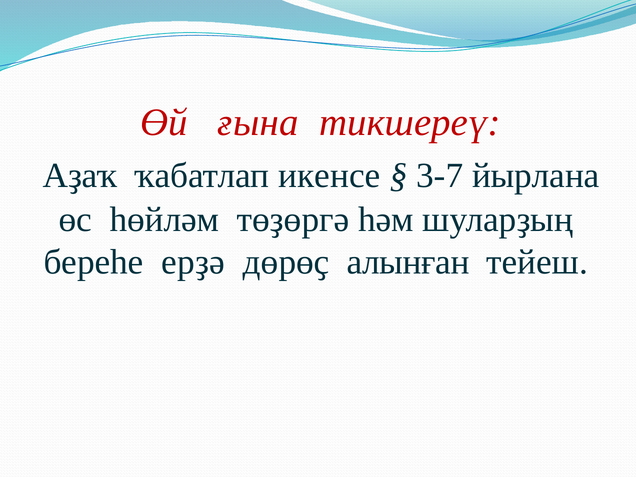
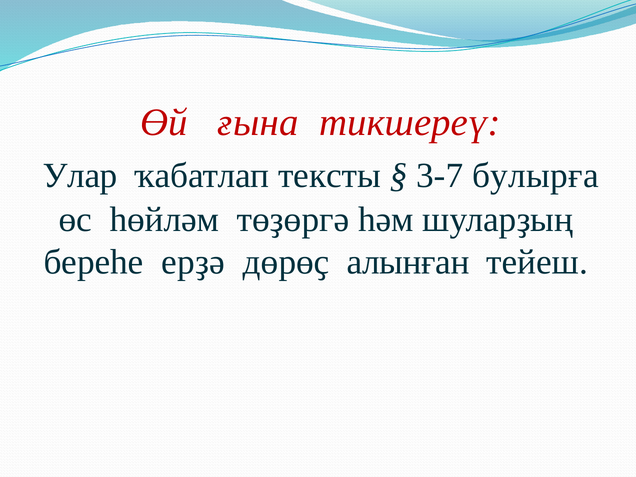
Аҙаҡ: Аҙаҡ -> Улар (80, 175)
икенсе: икенсе -> тексты (329, 175)
йырлана: йырлана -> булырға (536, 175)
